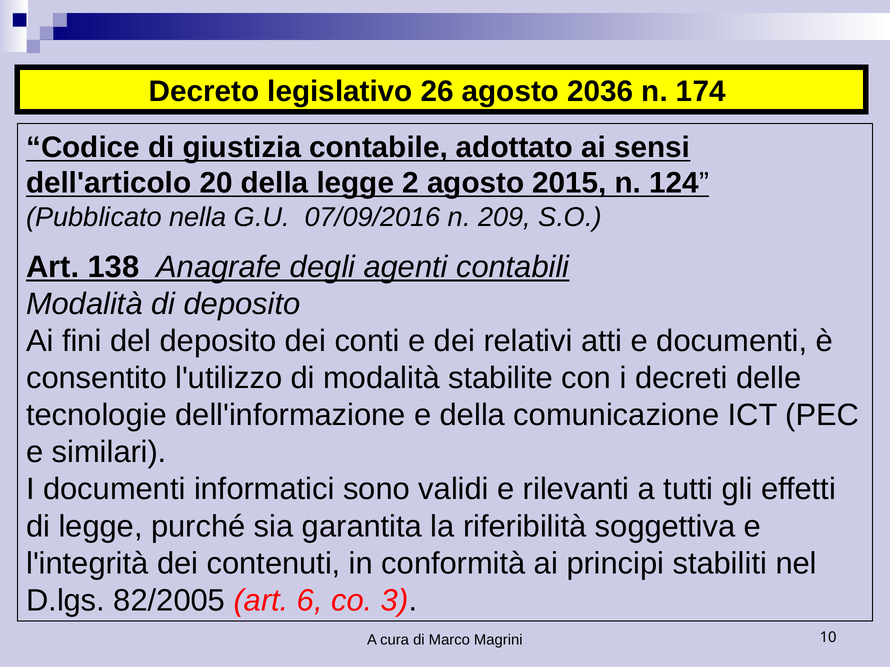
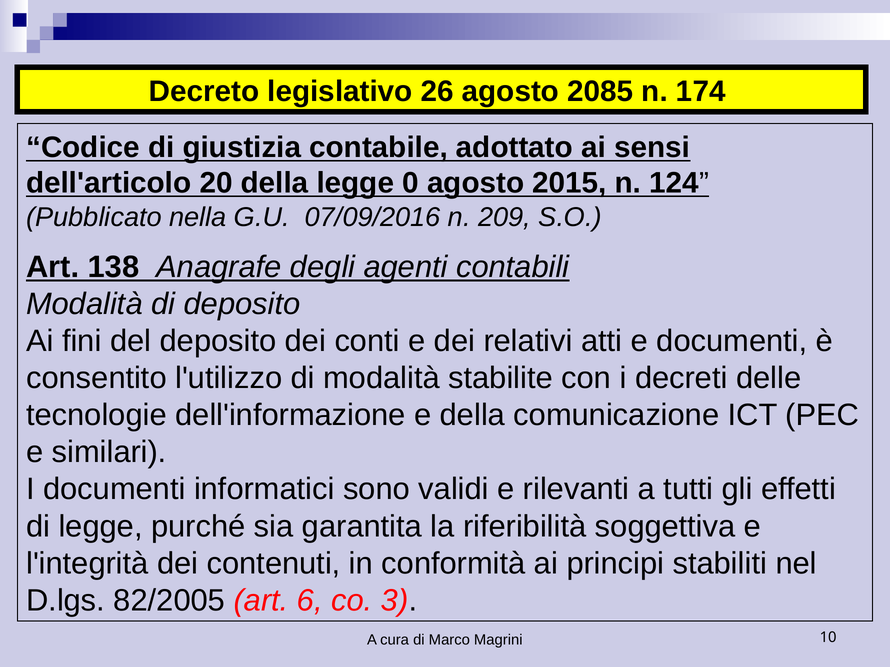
2036: 2036 -> 2085 (600, 92)
2: 2 -> 0 (411, 183)
